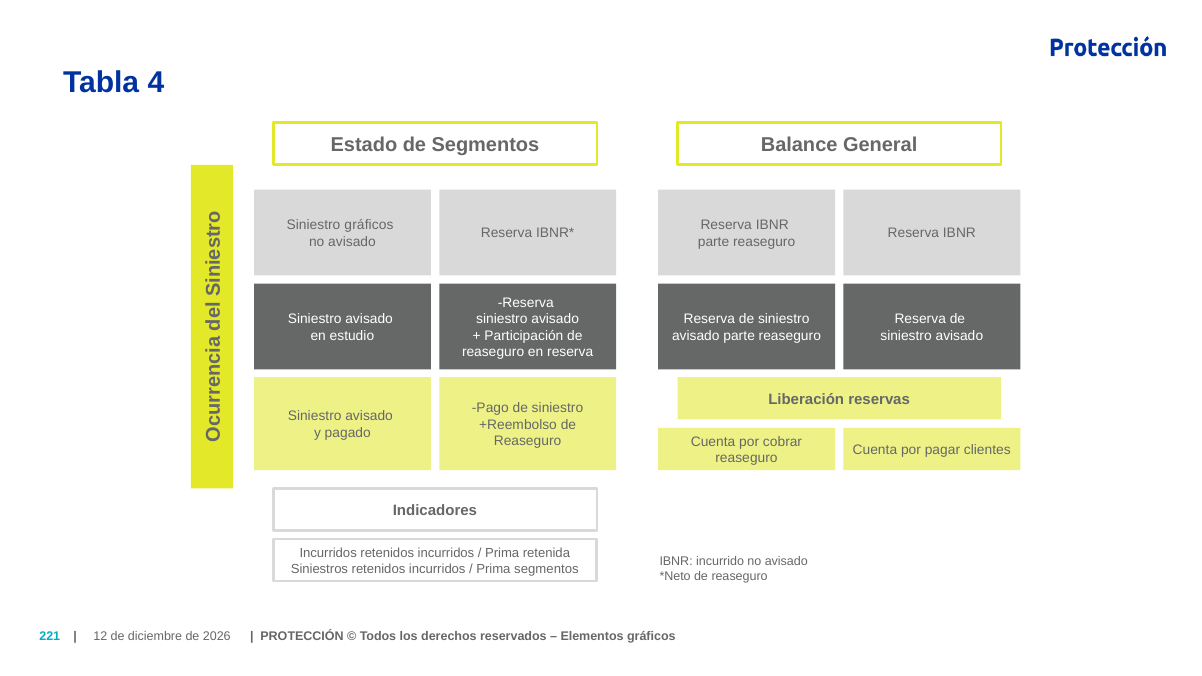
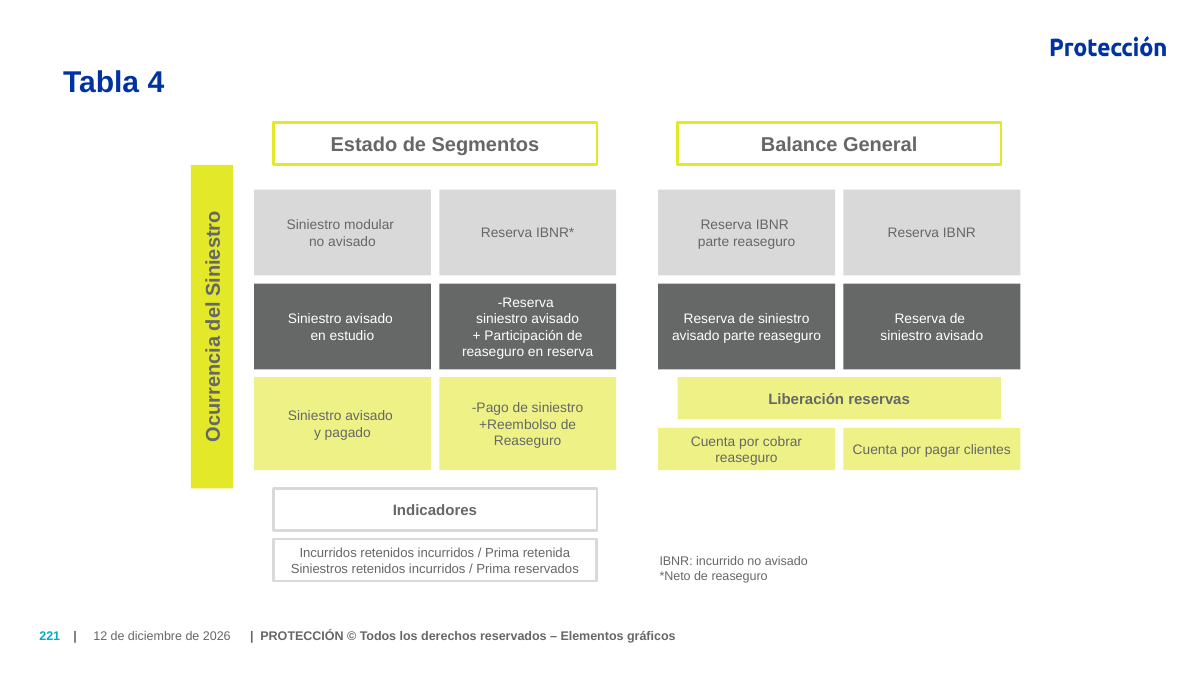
Siniestro gráficos: gráficos -> modular (369, 225)
Prima segmentos: segmentos -> reservados (546, 569)
